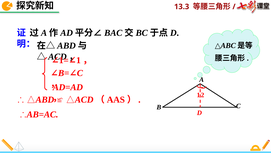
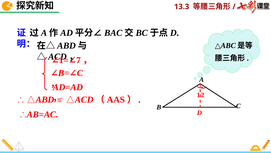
1: 1 -> 7 (78, 60)
